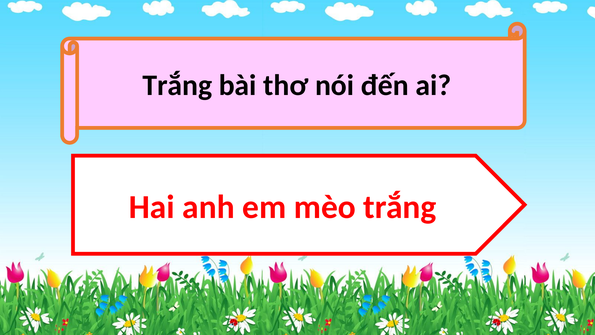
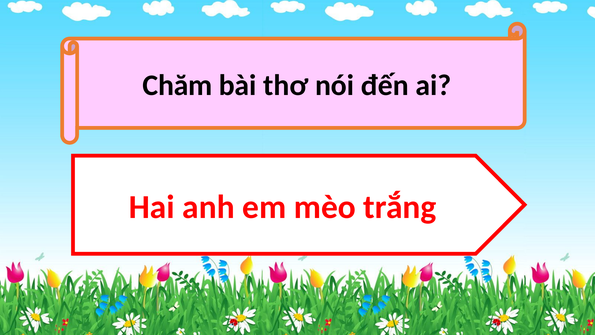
Trắng: Trắng -> Chăm (177, 85)
